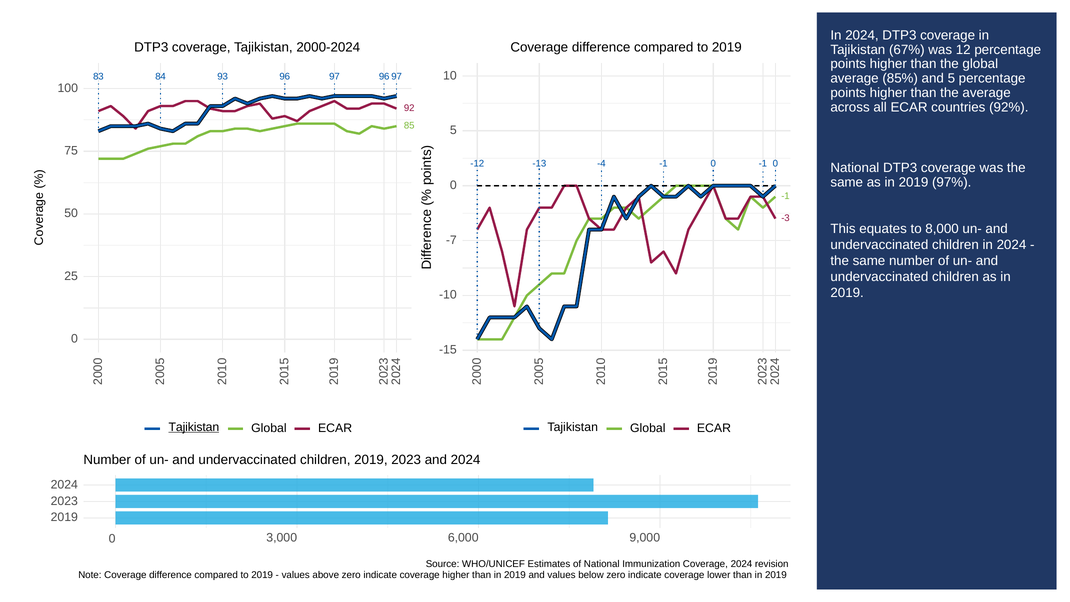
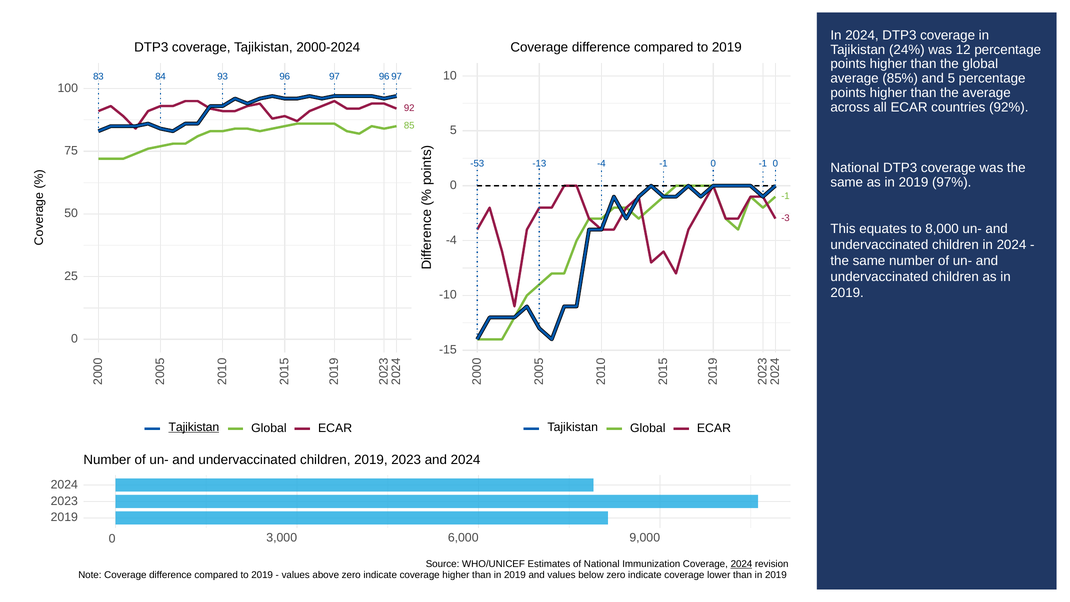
67%: 67% -> 24% (907, 50)
-12: -12 -> -53 (477, 163)
-7: -7 -> -4 (451, 240)
2024 underline: none -> present (741, 564)
